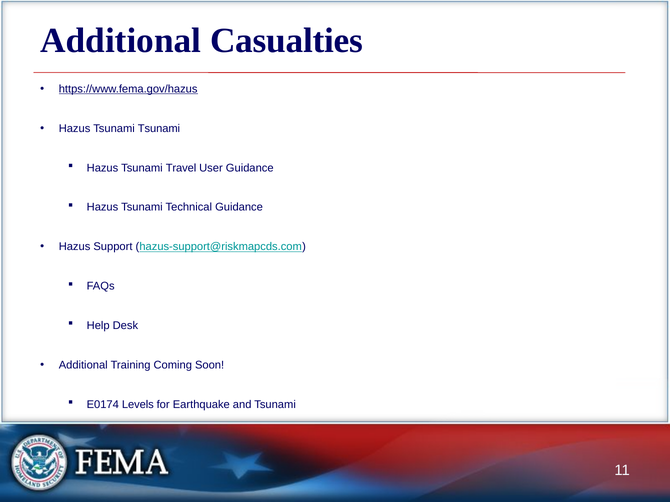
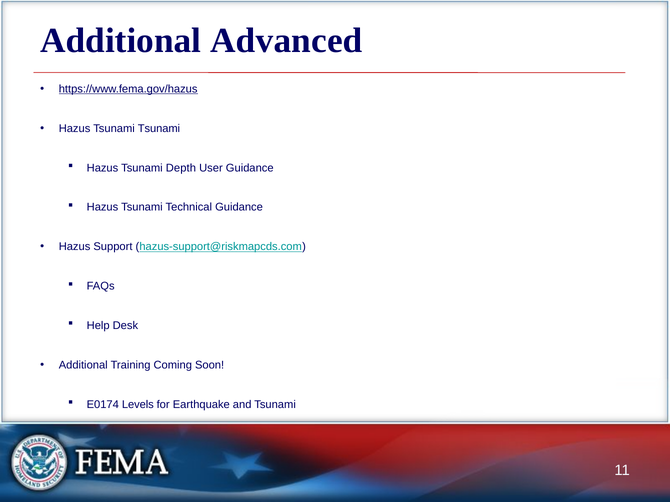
Casualties: Casualties -> Advanced (286, 40)
Travel: Travel -> Depth (181, 168)
